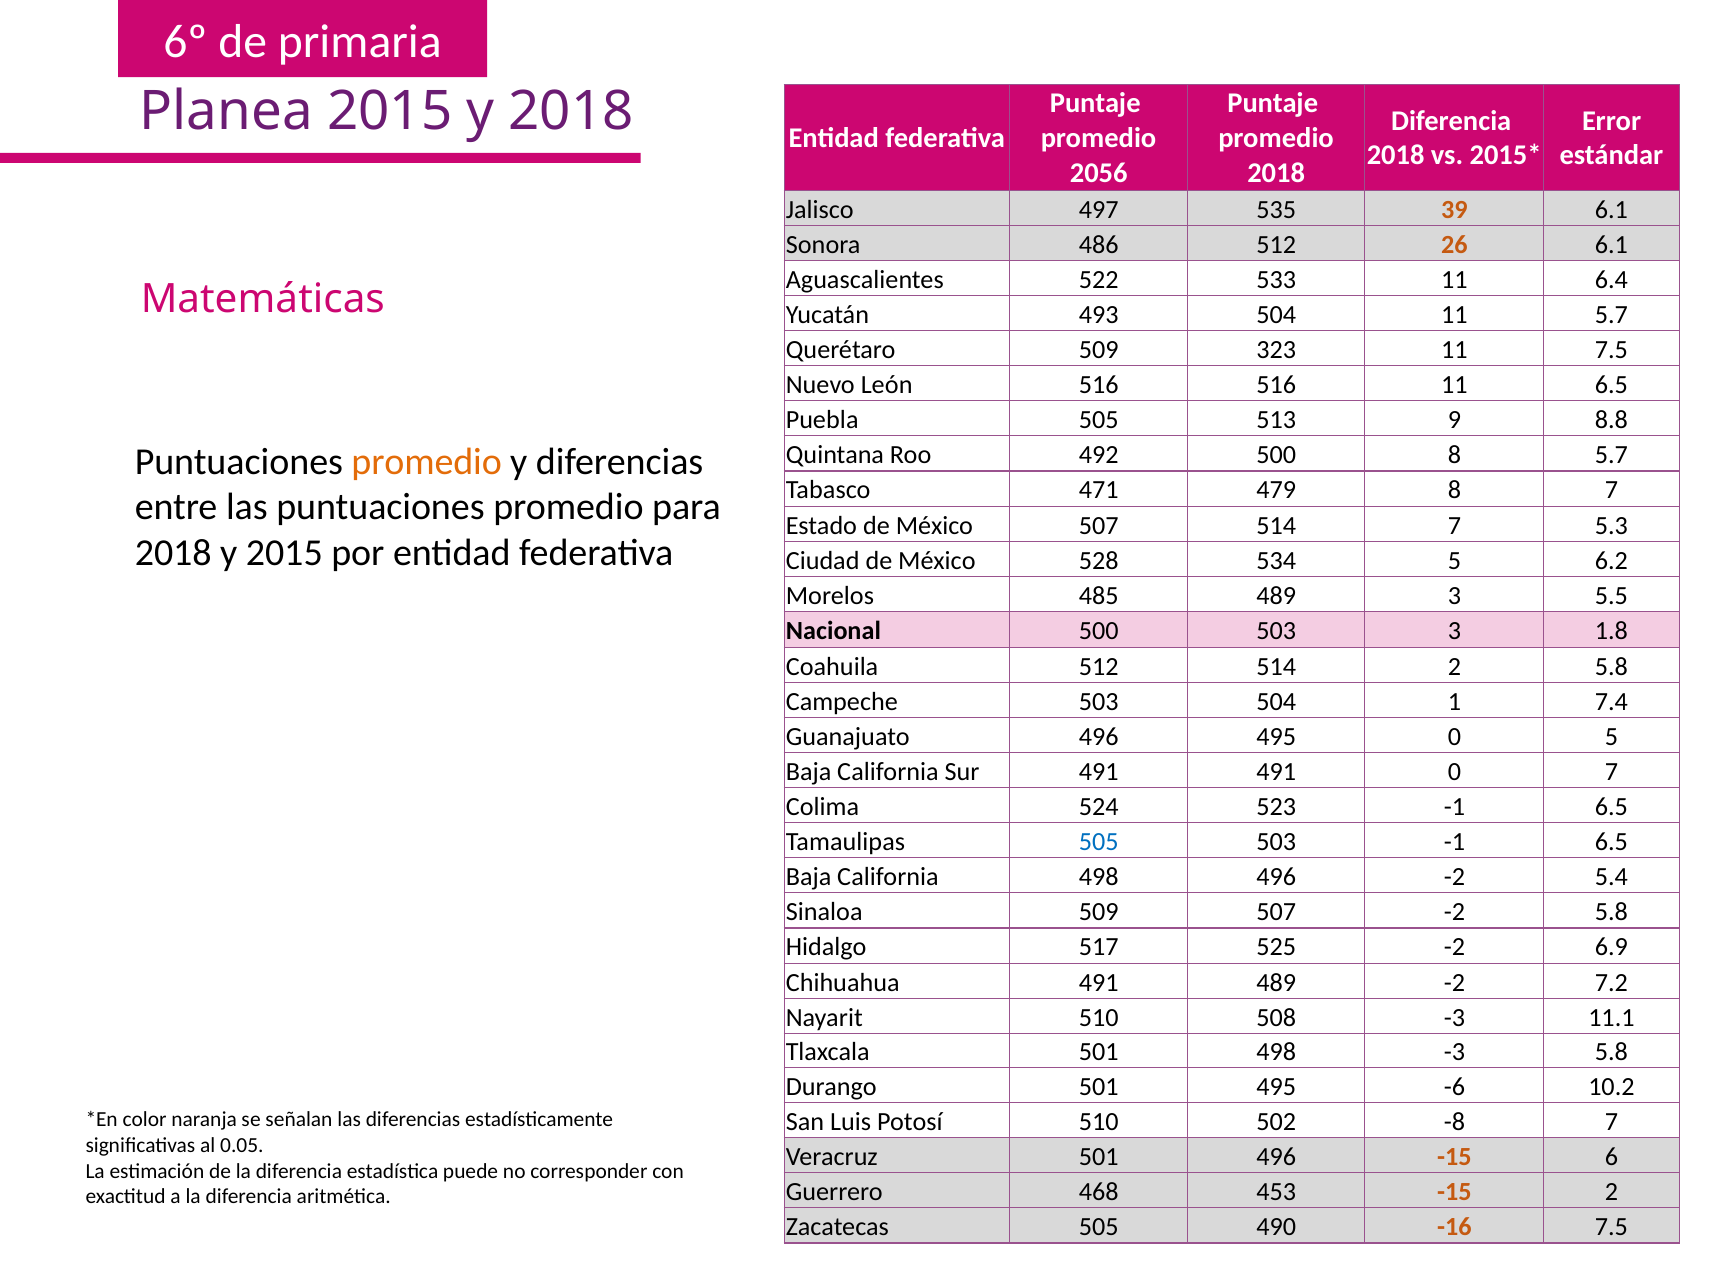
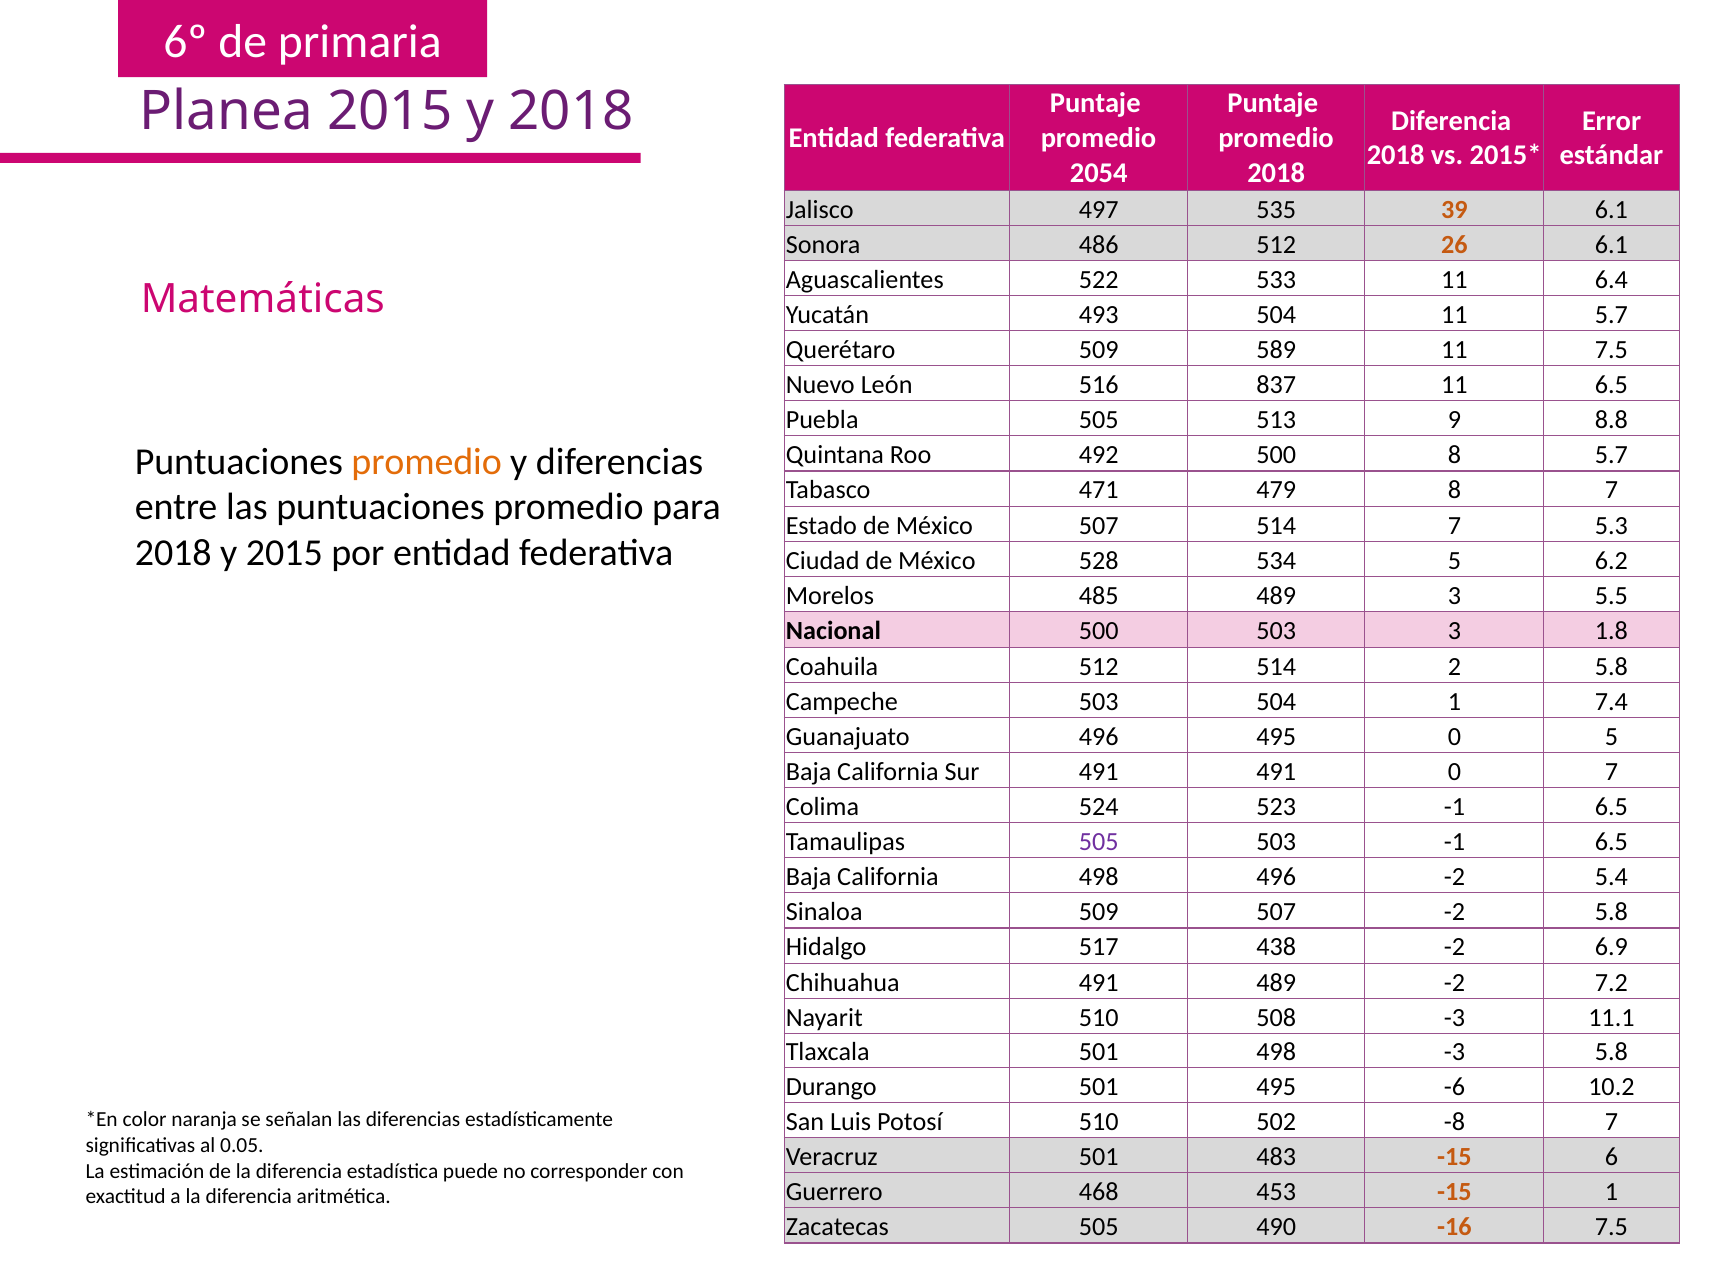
2056: 2056 -> 2054 (1099, 173)
323: 323 -> 589 (1276, 350)
516 516: 516 -> 837 (1276, 385)
505 colour: blue -> purple (1099, 842)
525: 525 -> 438 (1276, 948)
501 496: 496 -> 483 (1276, 1158)
-15 2: 2 -> 1 (1612, 1193)
